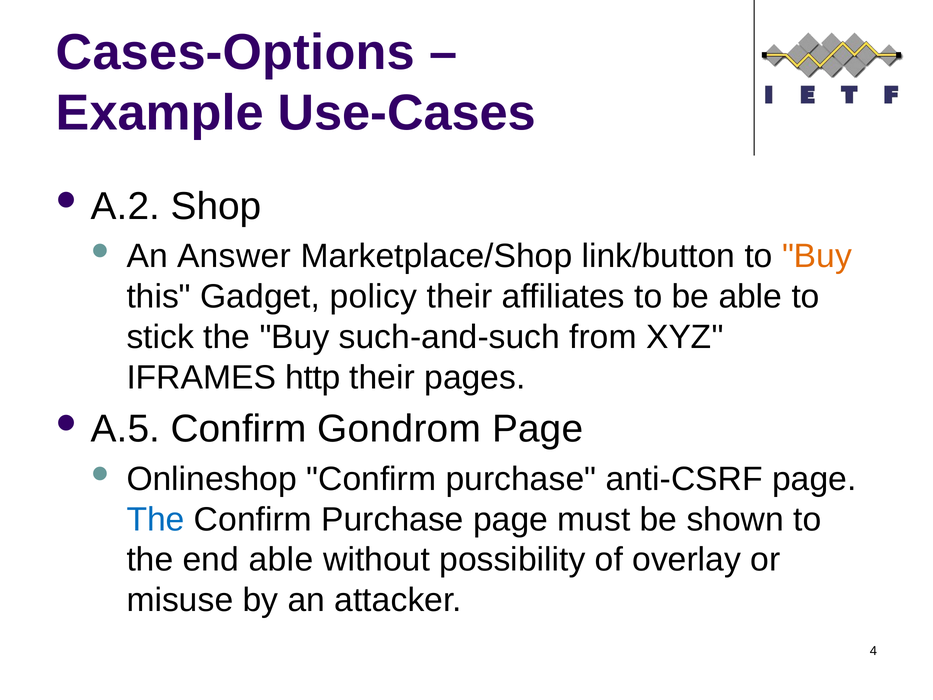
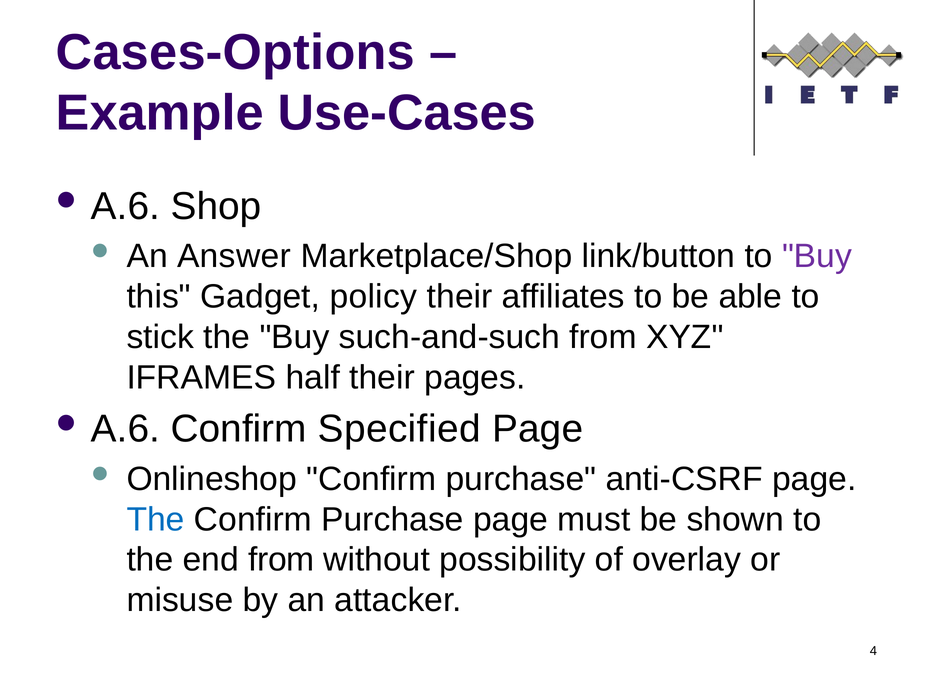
A.2: A.2 -> A.6 (125, 206)
Buy colour: orange -> purple (817, 256)
http: http -> half (313, 377)
A.5: A.5 -> A.6 (125, 429)
Gondrom: Gondrom -> Specified (399, 429)
end able: able -> from (281, 560)
